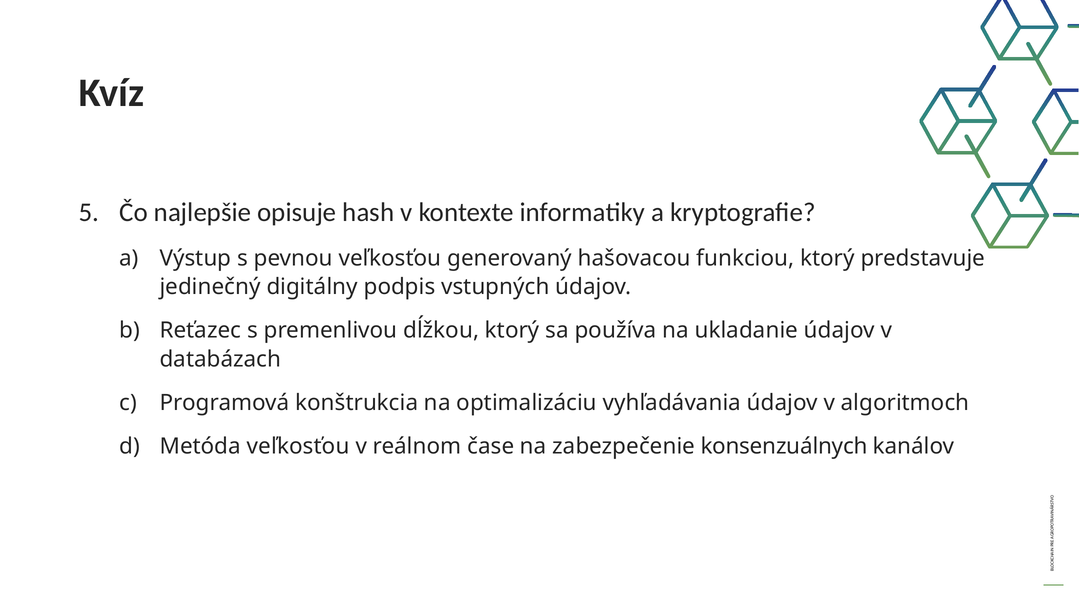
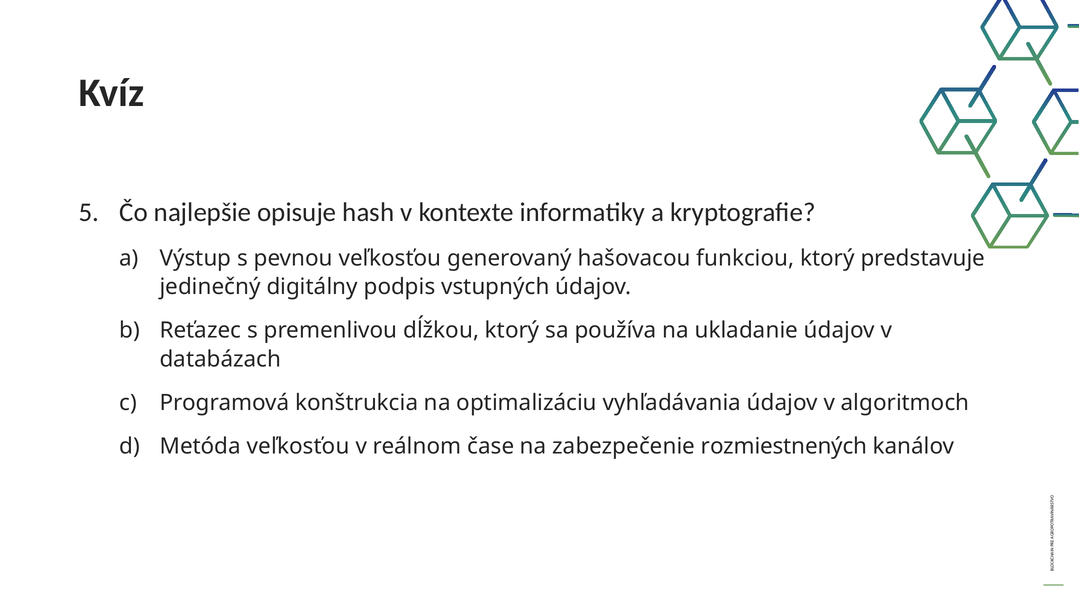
konsenzuálnych: konsenzuálnych -> rozmiestnených (784, 446)
